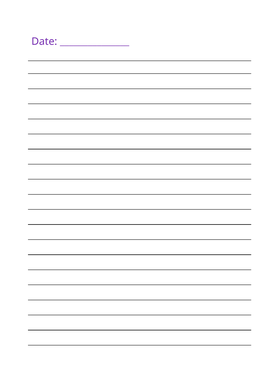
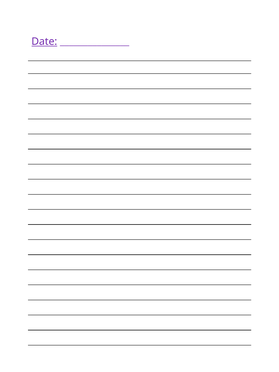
Date underline: none -> present (44, 42)
